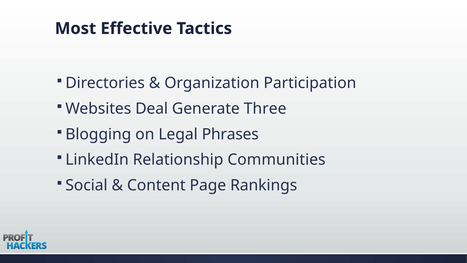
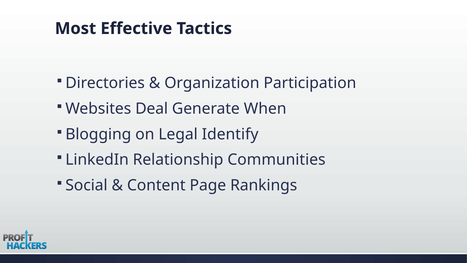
Three: Three -> When (265, 108)
Phrases: Phrases -> Identify (230, 134)
